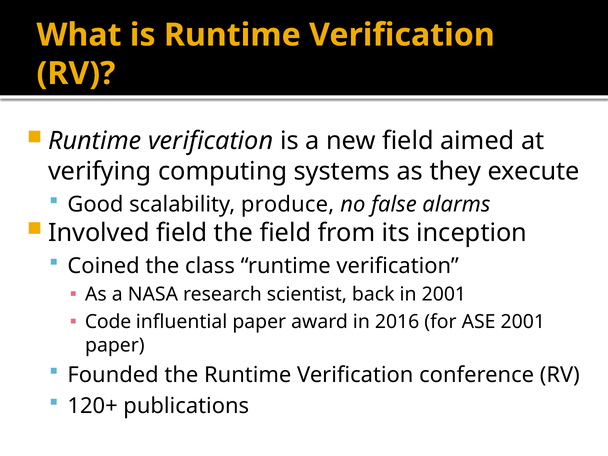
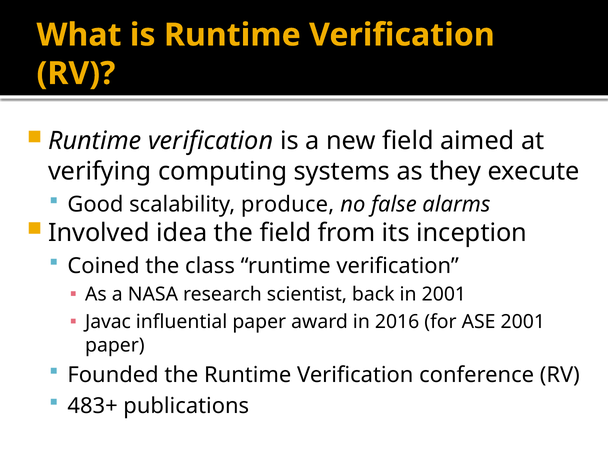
Involved field: field -> idea (182, 233)
Code: Code -> Javac (108, 322)
120+: 120+ -> 483+ (93, 406)
